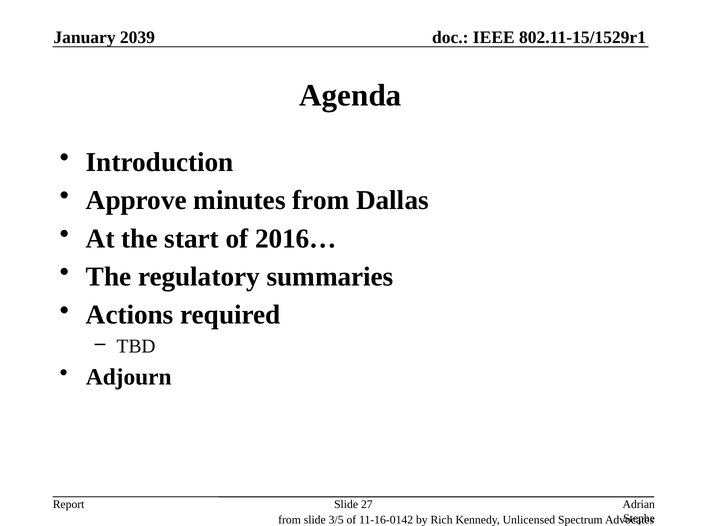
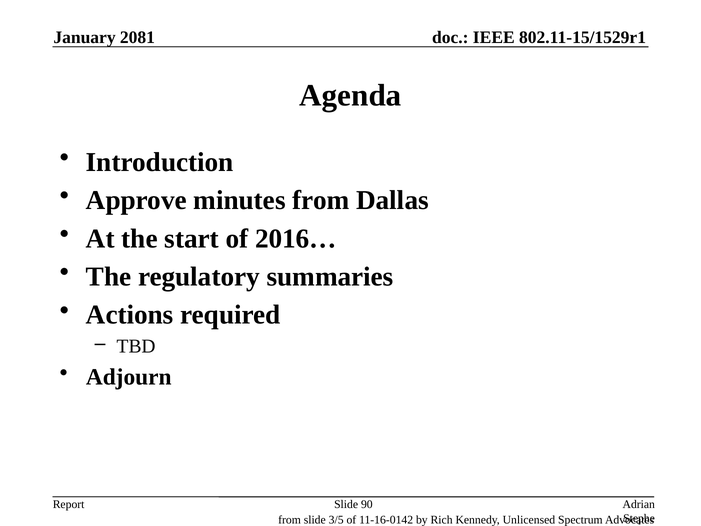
2039: 2039 -> 2081 (137, 37)
27: 27 -> 90 (367, 504)
